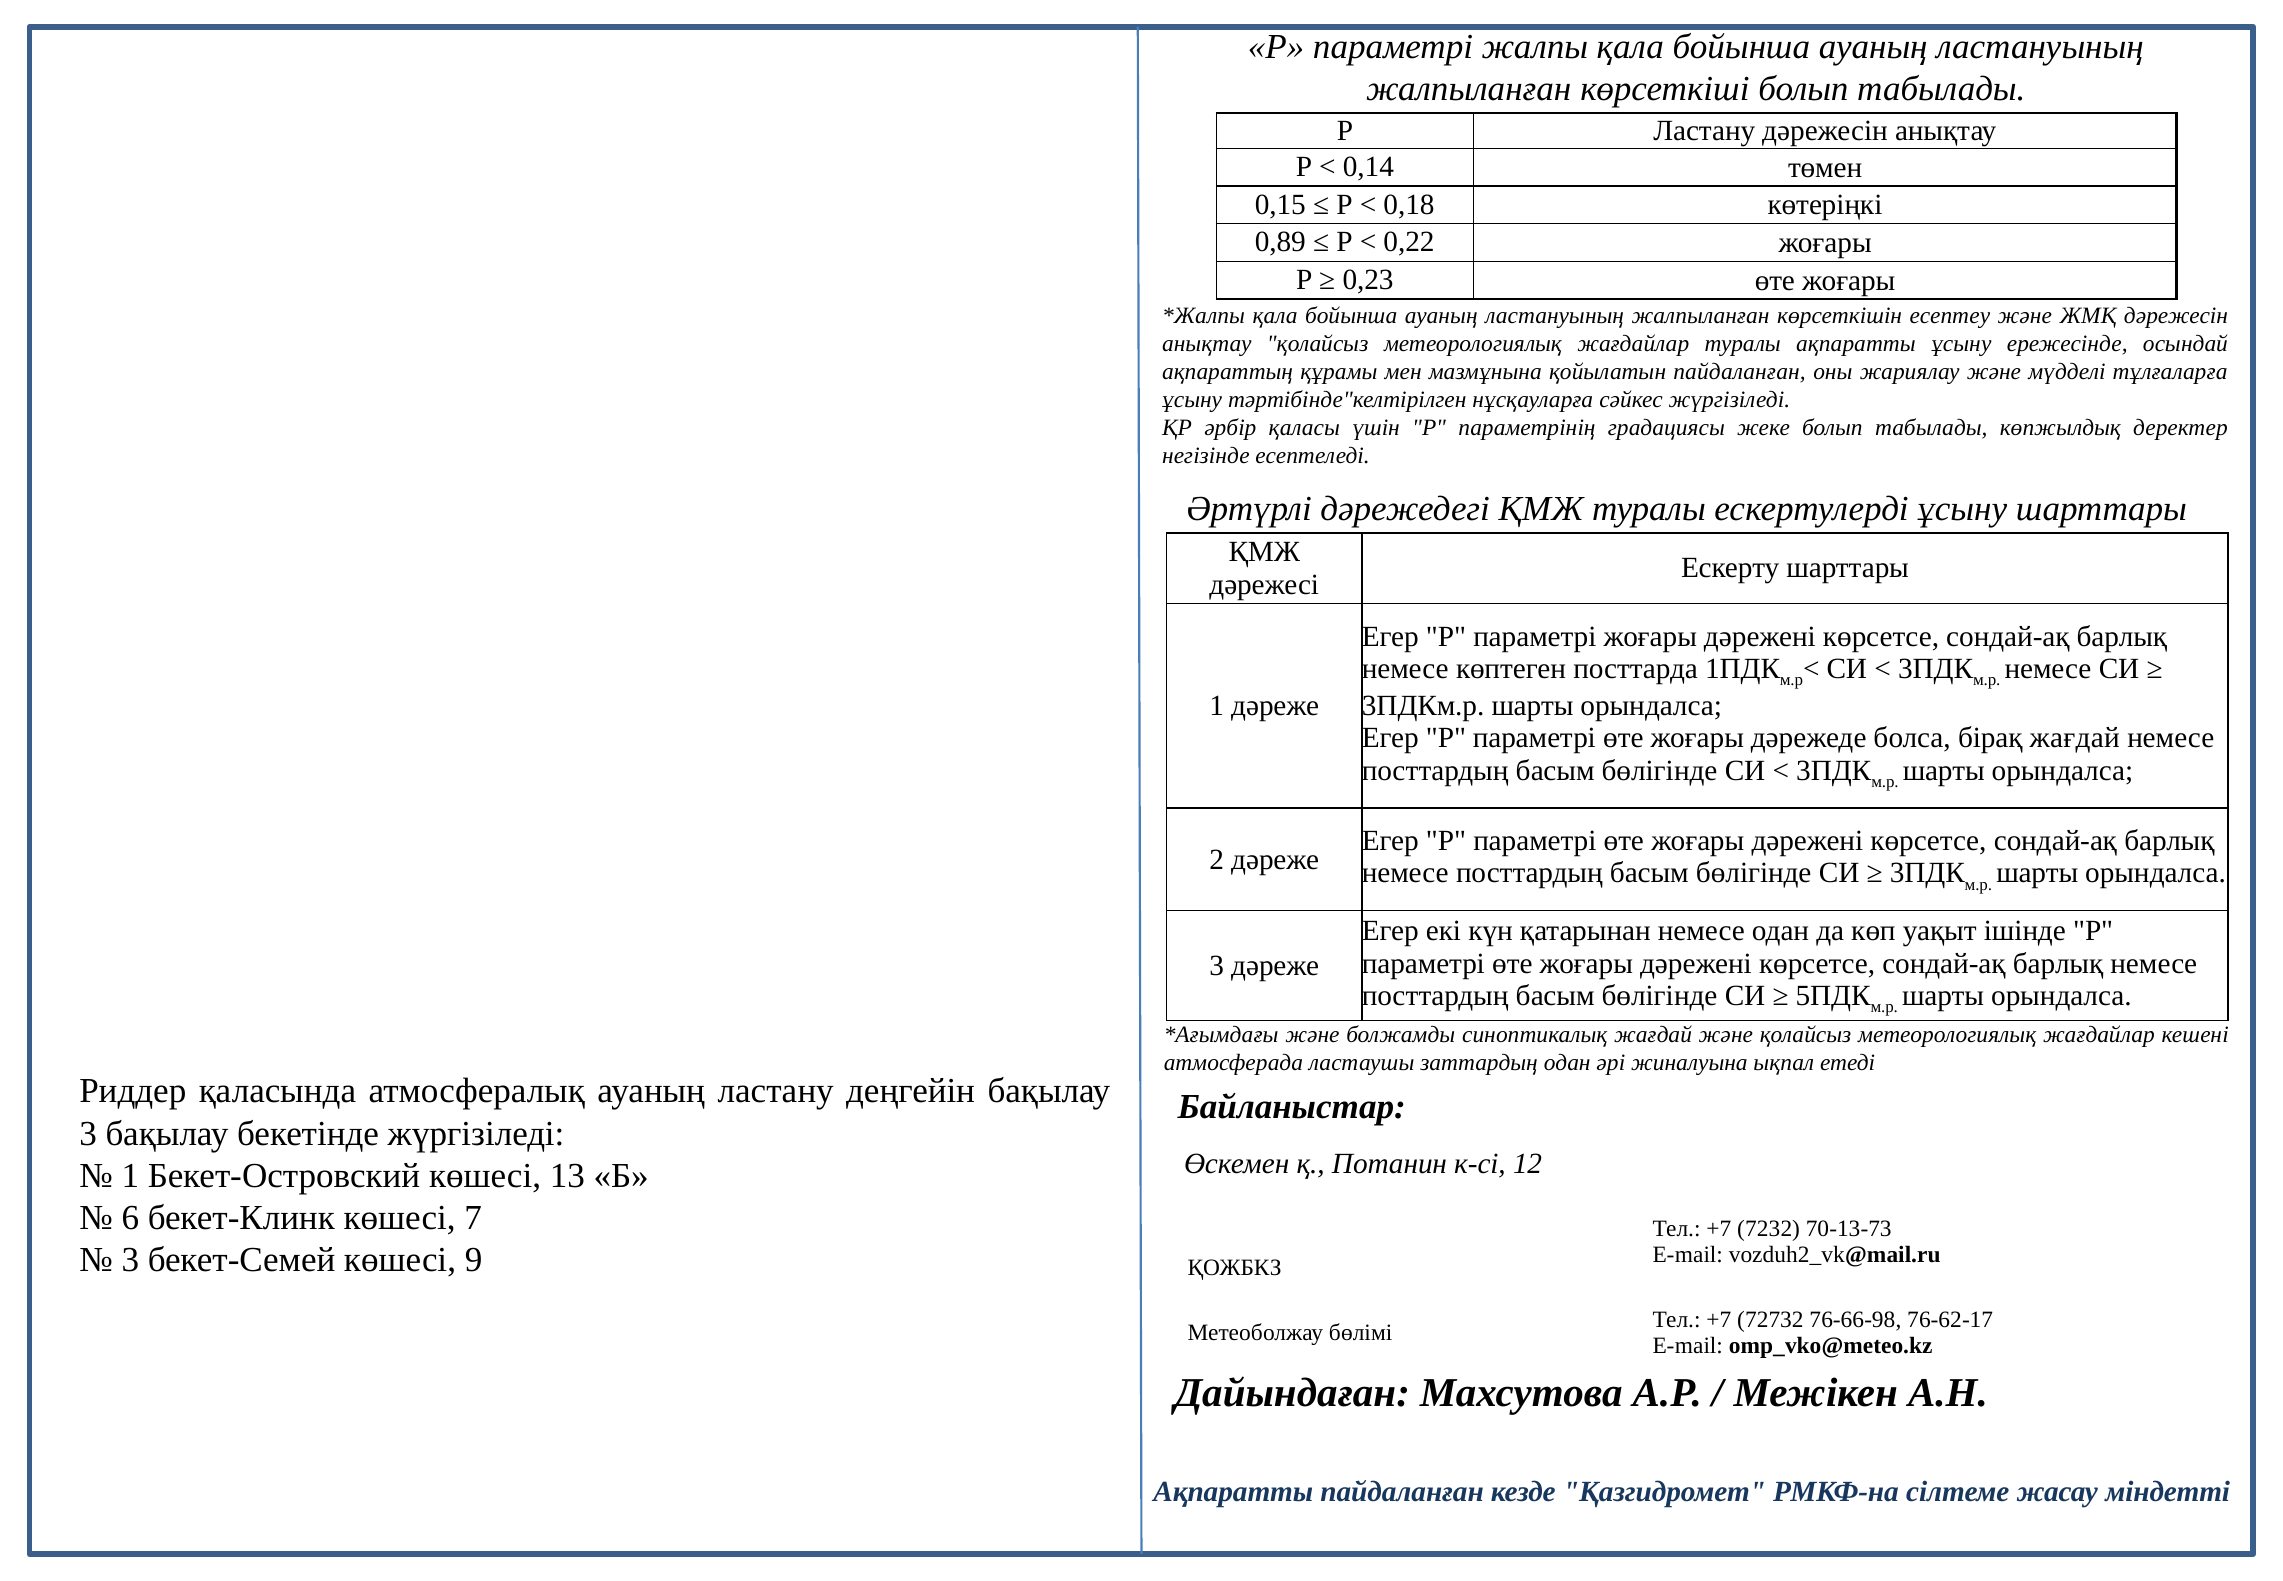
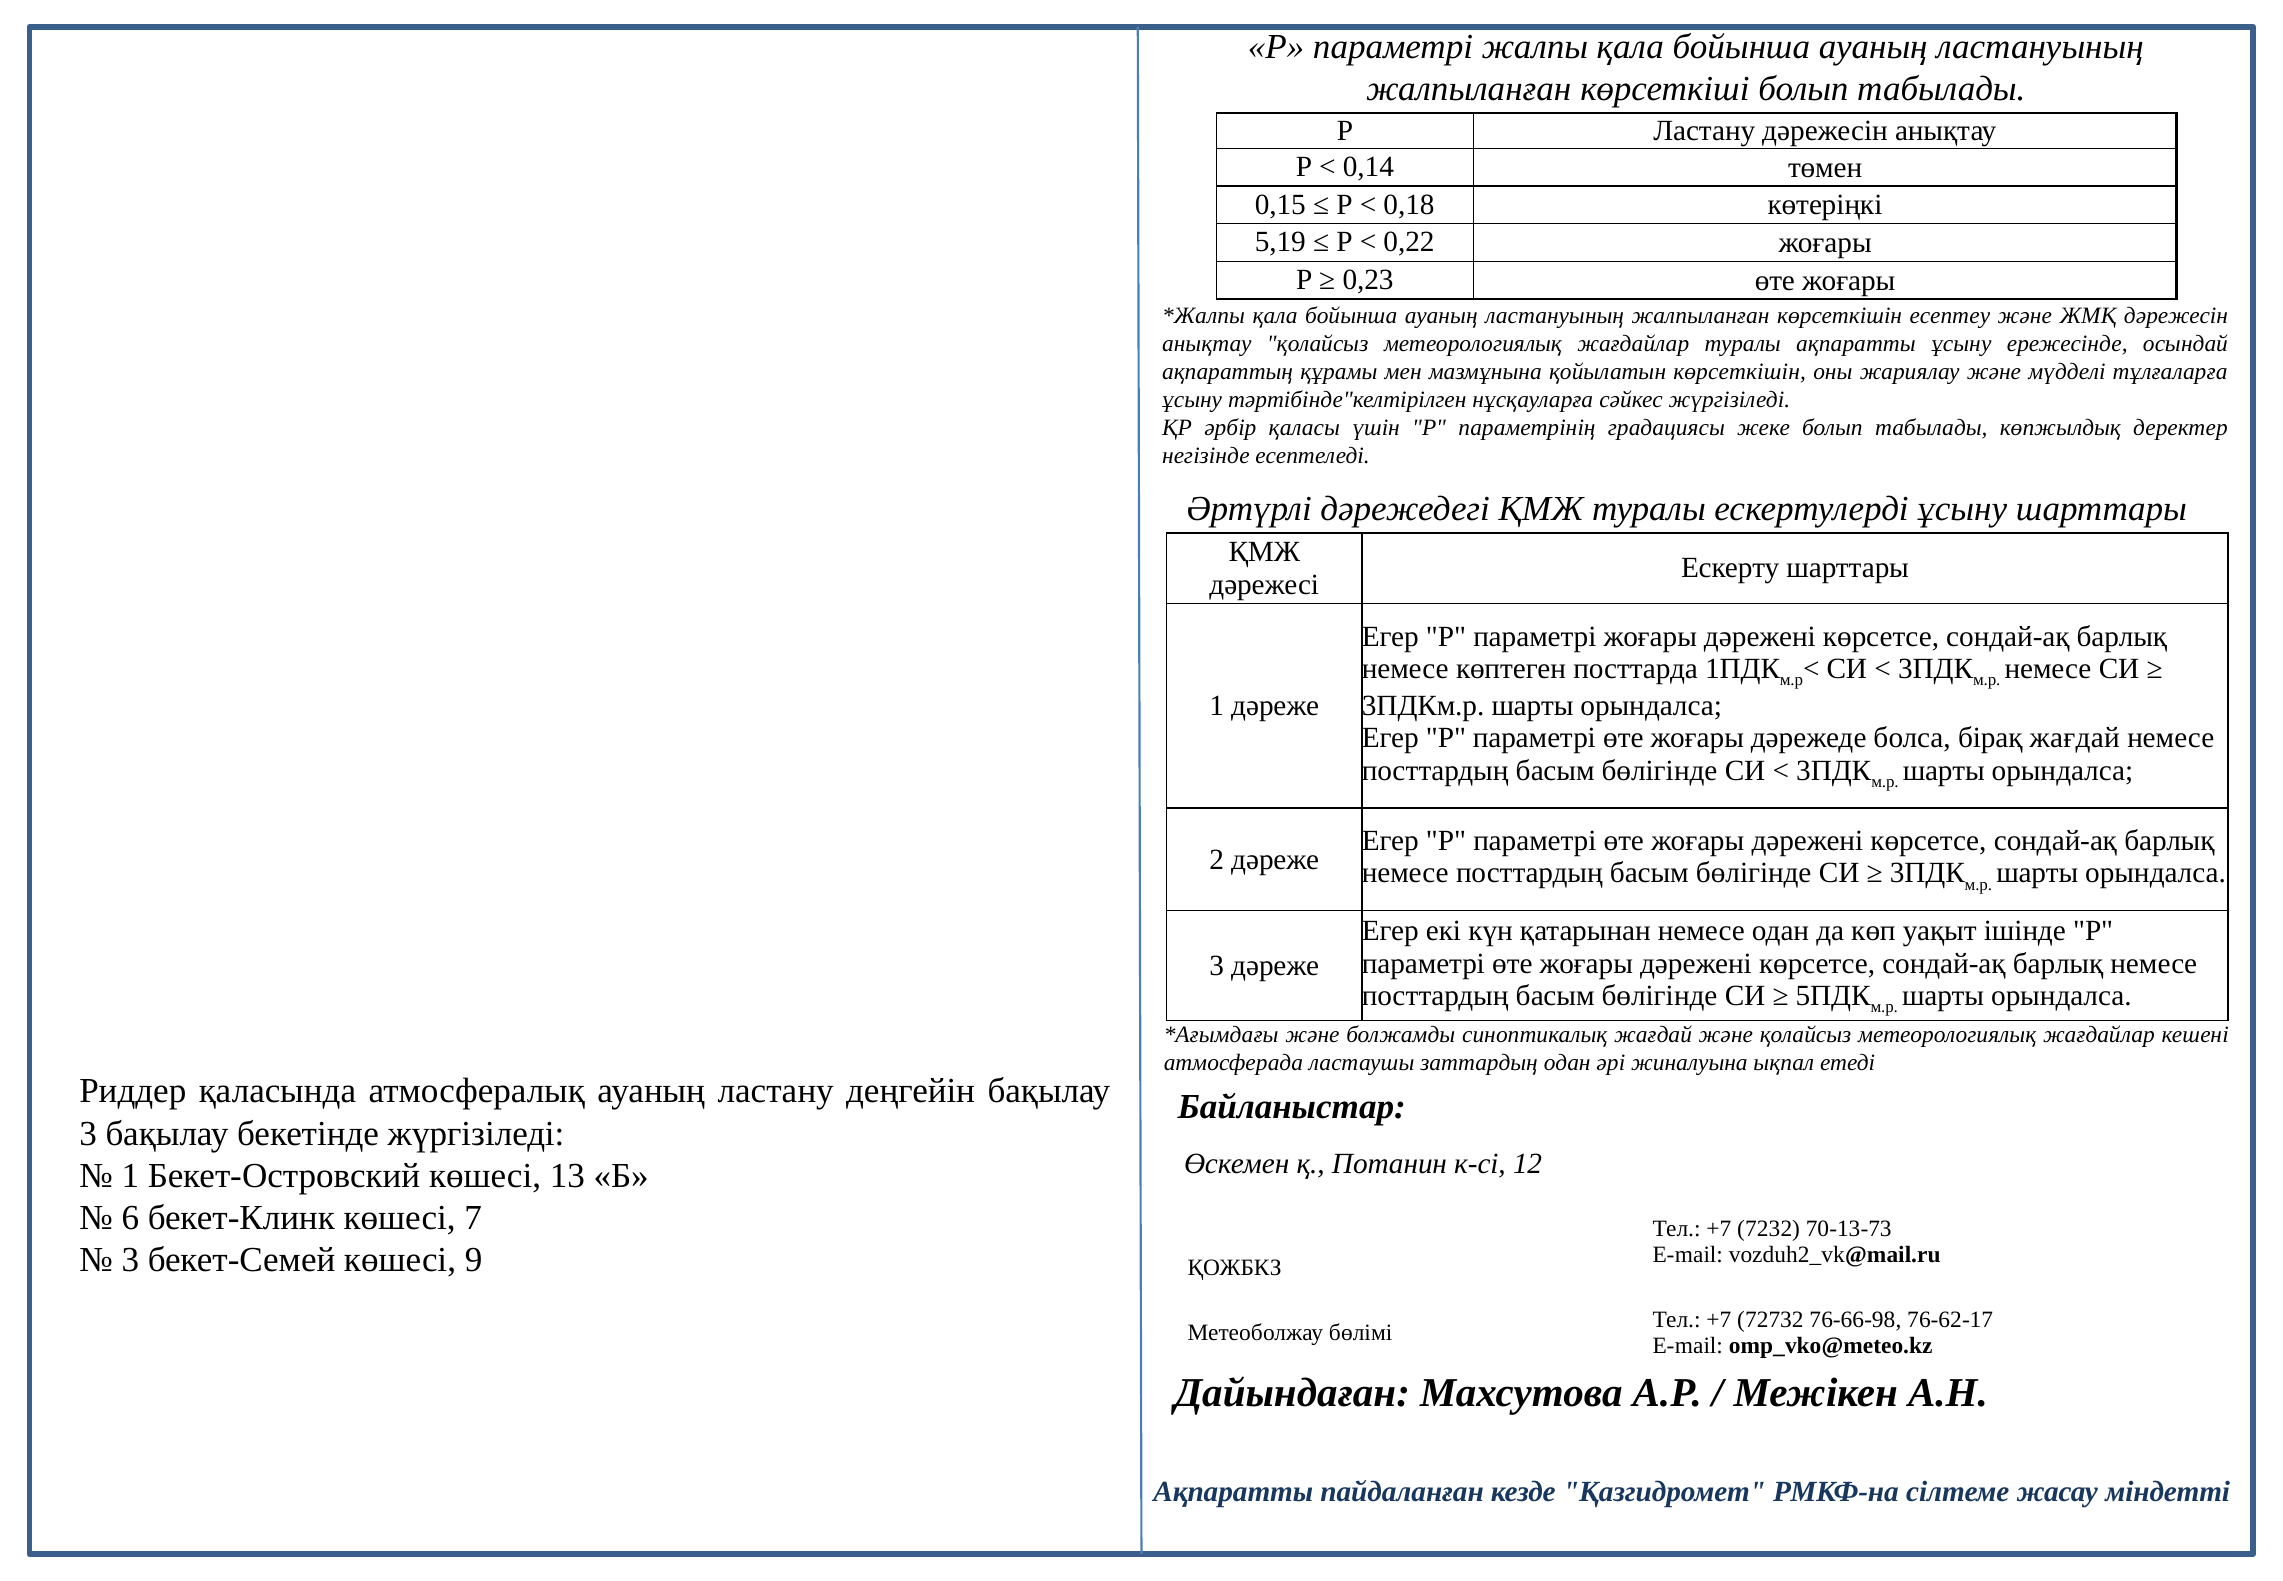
0,89: 0,89 -> 5,19 (1280, 242)
қойылатын пайдаланған: пайдаланған -> көрсеткішін (1740, 371)
